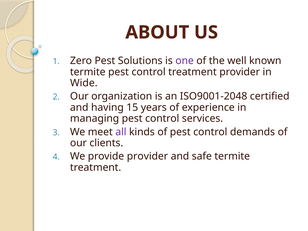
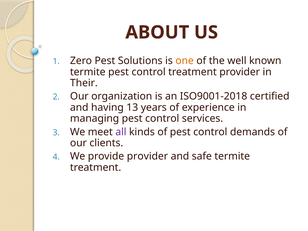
one colour: purple -> orange (185, 61)
Wide: Wide -> Their (84, 83)
ISO9001-2048: ISO9001-2048 -> ISO9001-2018 (214, 96)
15: 15 -> 13 (132, 107)
